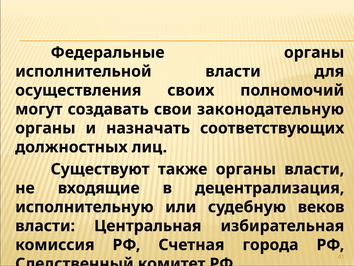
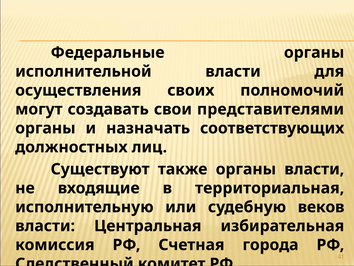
законодательную: законодательную -> представителями (270, 109)
децентрализация: децентрализация -> территориальная (270, 188)
